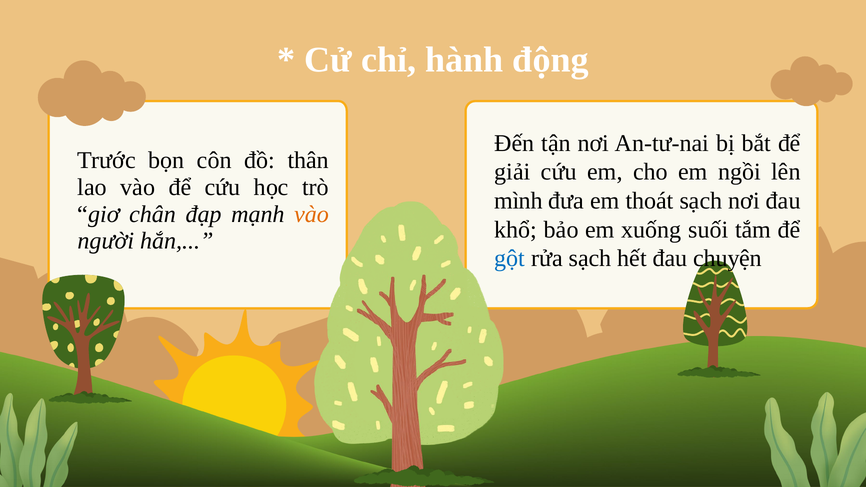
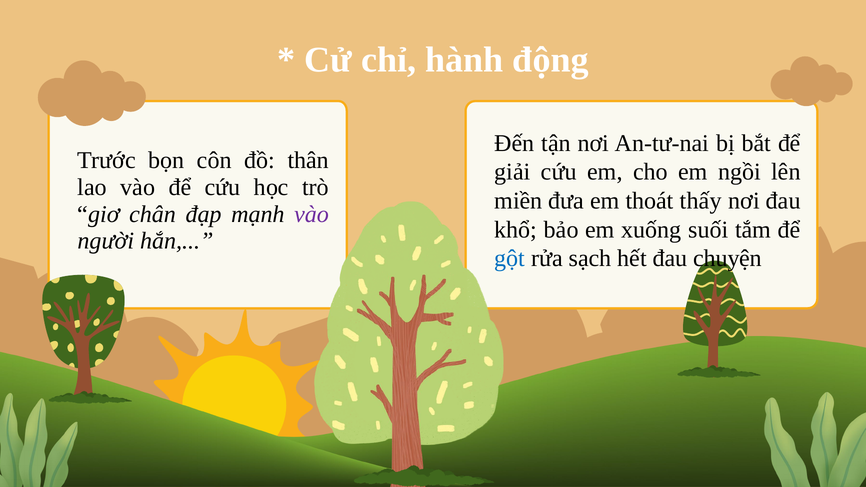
mình: mình -> miền (518, 201)
thoát sạch: sạch -> thấy (701, 201)
vào colour: orange -> purple (312, 214)
